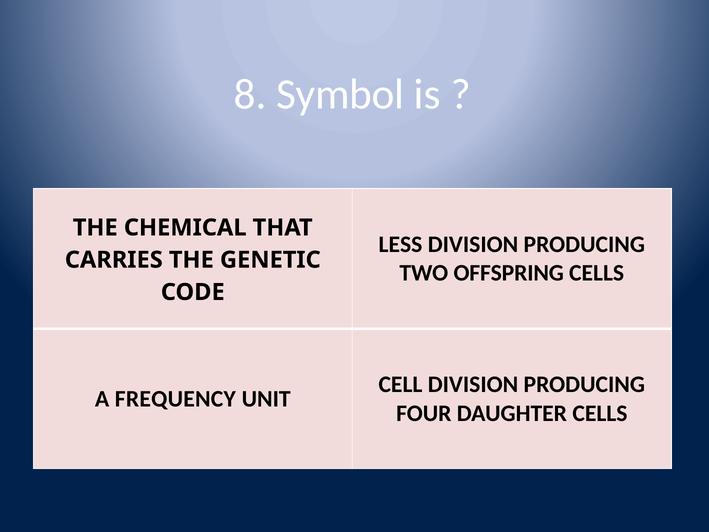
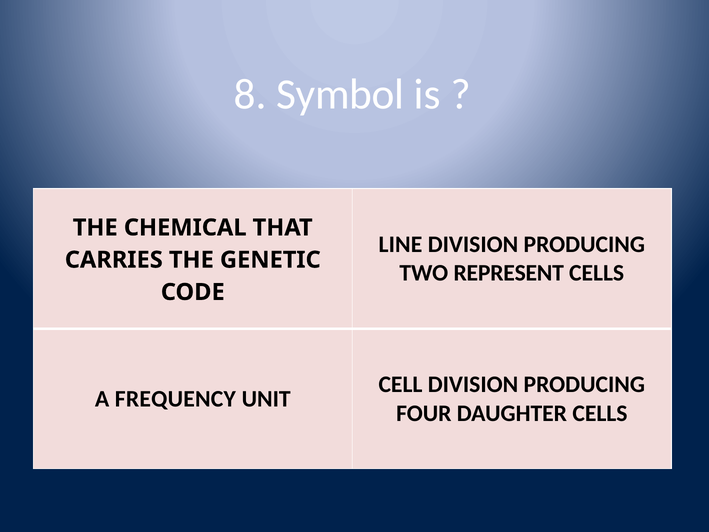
LESS: LESS -> LINE (400, 244)
OFFSPRING: OFFSPRING -> REPRESENT (509, 273)
